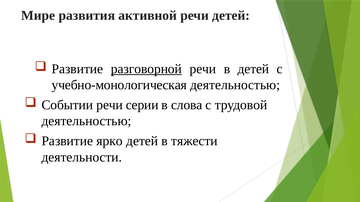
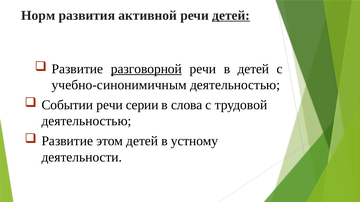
Мире: Мире -> Норм (38, 15)
детей underline: none -> present (231, 15)
учебно-монологическая: учебно-монологическая -> учебно-синонимичным (119, 85)
ярко: ярко -> этом (110, 141)
тяжести: тяжести -> устному (195, 141)
